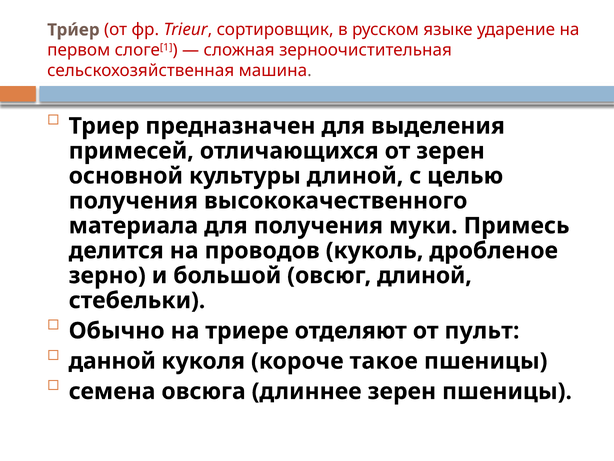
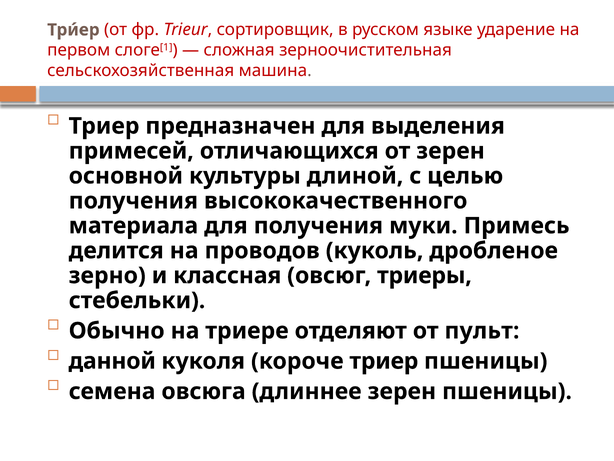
большой: большой -> классная (227, 275)
овсюг длиной: длиной -> триеры (424, 275)
короче такое: такое -> триер (384, 361)
